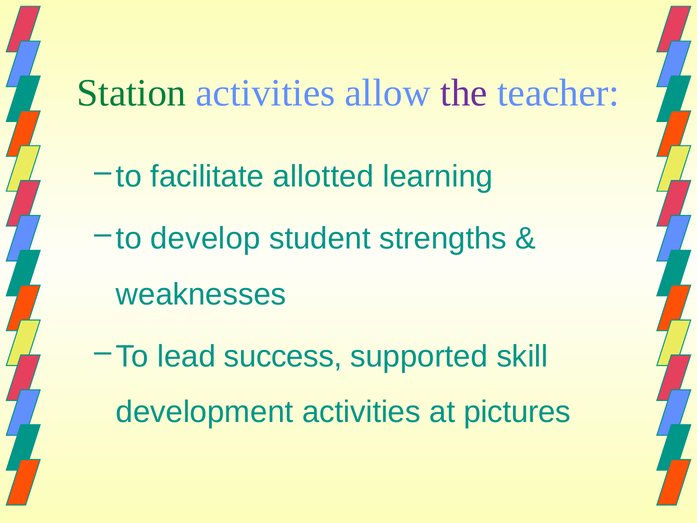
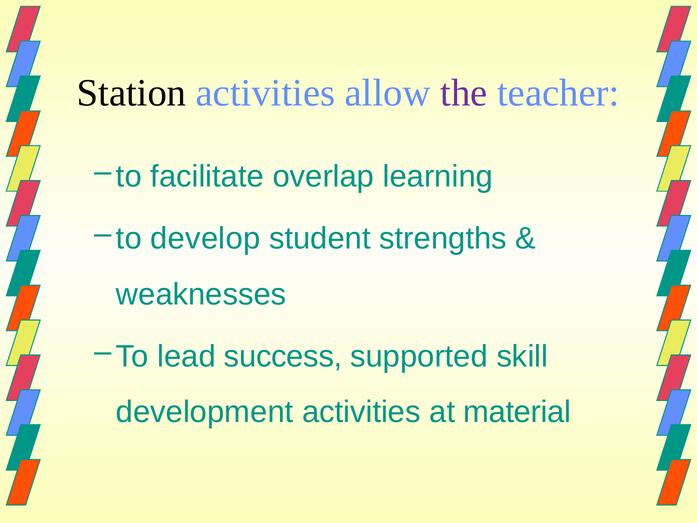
Station colour: green -> black (132, 93)
allotted: allotted -> overlap (323, 176)
pictures: pictures -> material (517, 412)
